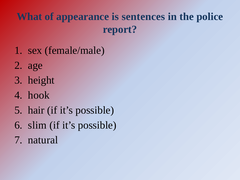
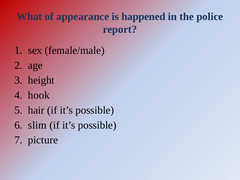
sentences: sentences -> happened (143, 17)
natural: natural -> picture (43, 140)
